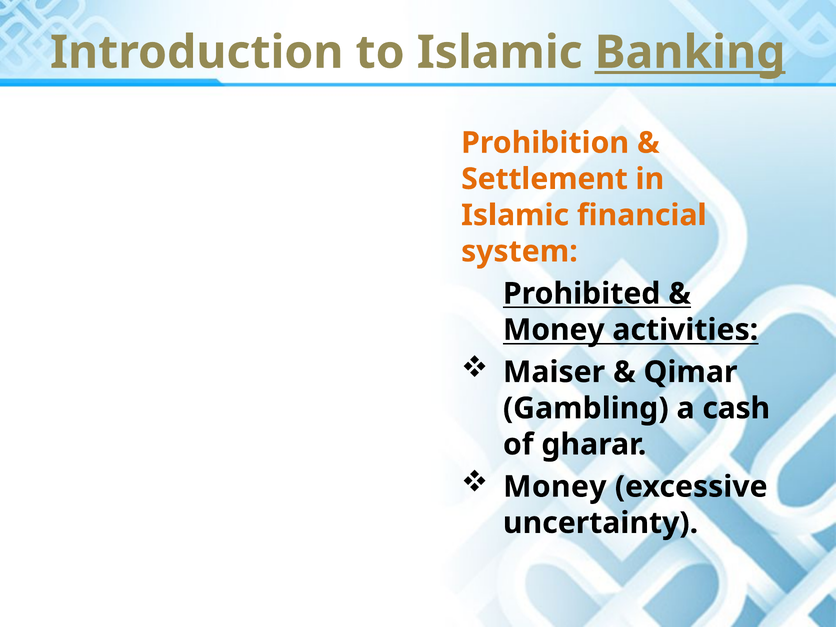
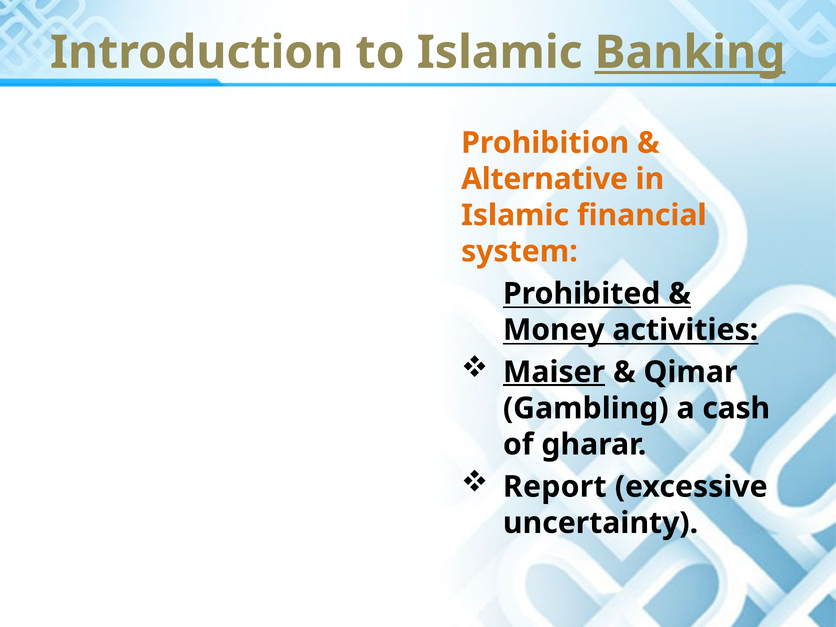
Settlement: Settlement -> Alternative (545, 179)
Maiser underline: none -> present (554, 372)
Money: Money -> Report (555, 487)
